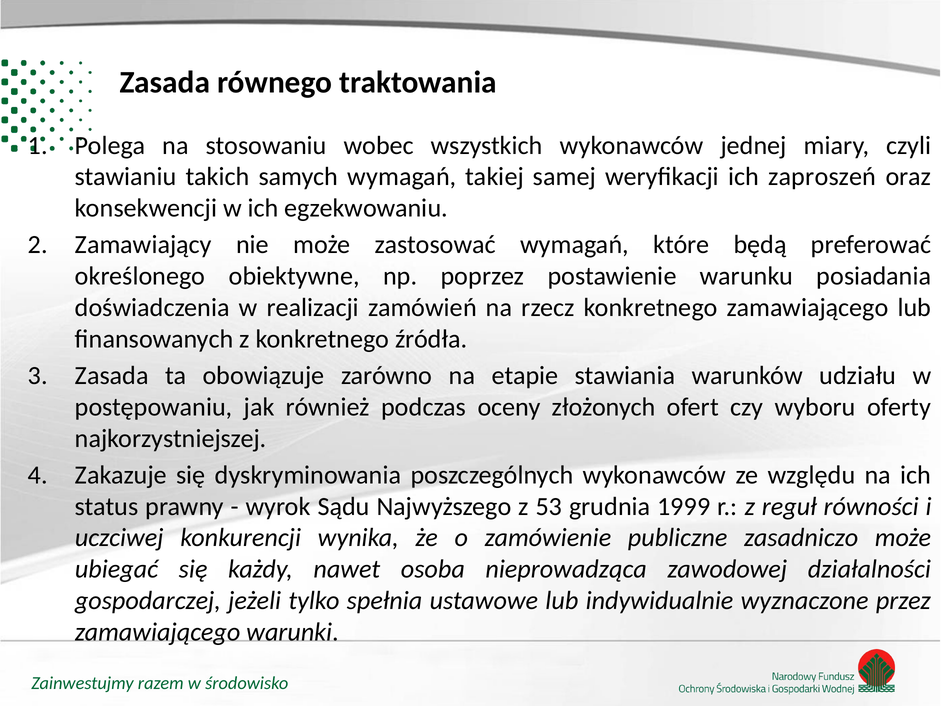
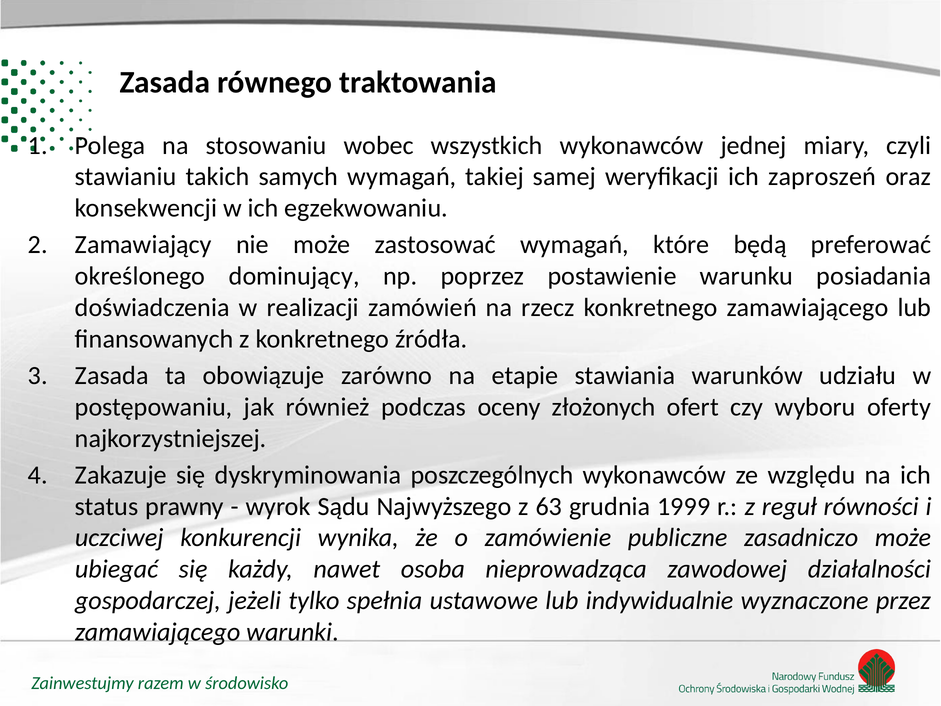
obiektywne: obiektywne -> dominujący (294, 276)
53: 53 -> 63 (549, 506)
